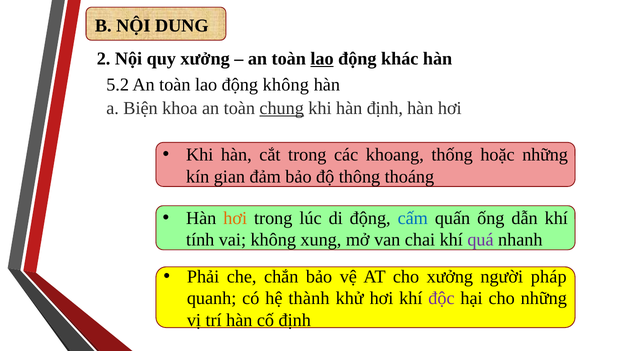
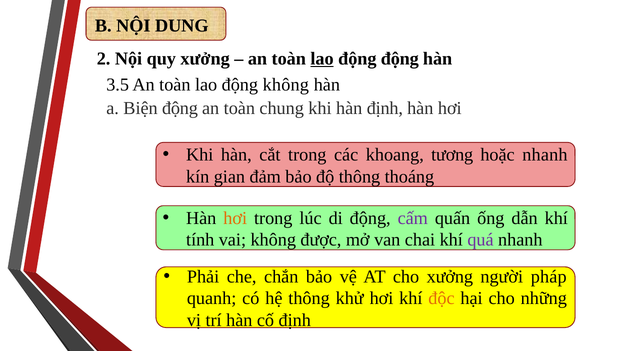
động khác: khác -> động (400, 59)
5.2: 5.2 -> 3.5 (118, 85)
Biện khoa: khoa -> động (180, 108)
chung underline: present -> none (282, 108)
thống: thống -> tương (452, 155)
hoặc những: những -> nhanh (545, 155)
cấm colour: blue -> purple (413, 218)
xung: xung -> được (321, 240)
hệ thành: thành -> thông (309, 298)
độc colour: purple -> orange (441, 298)
